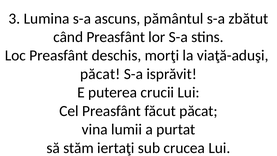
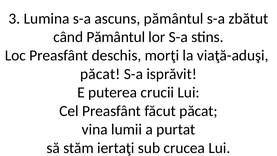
când Preasfânt: Preasfânt -> Pământul (116, 37)
